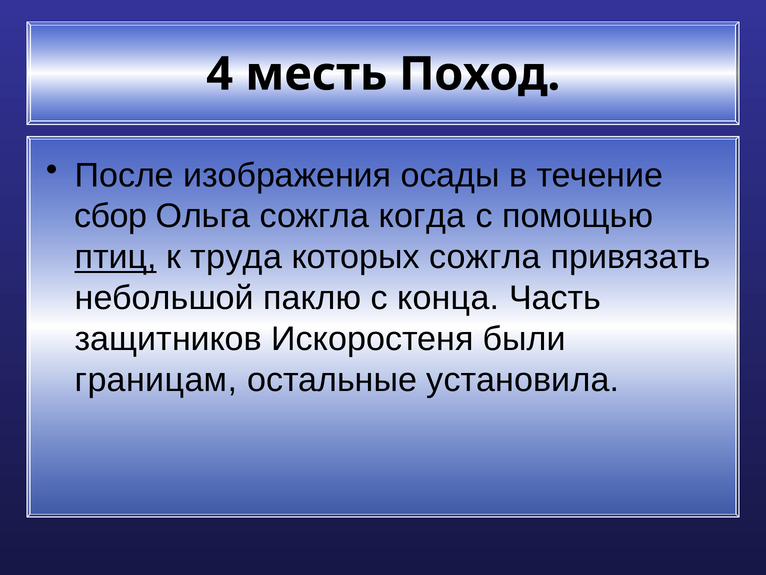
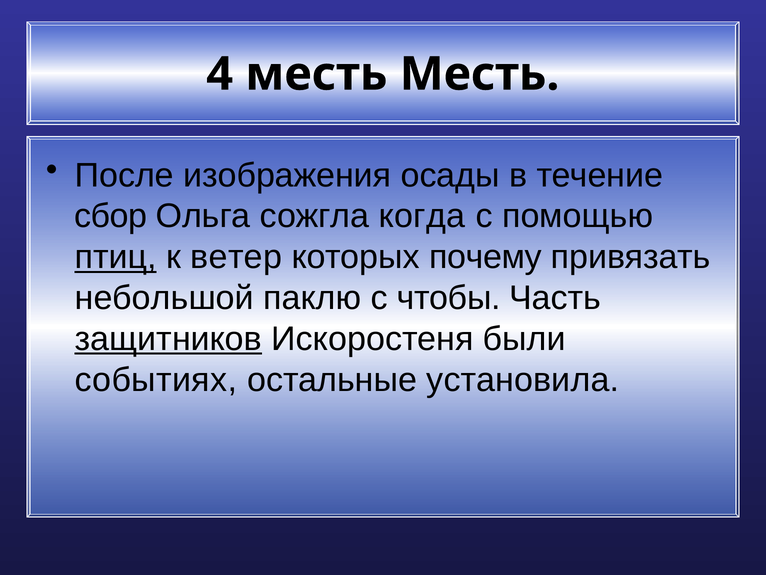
месть Поход: Поход -> Месть (480, 74)
труда: труда -> ветер (236, 257)
которых сожгла: сожгла -> почему (485, 257)
конца: конца -> чтобы (449, 298)
защитников underline: none -> present (168, 339)
границам: границам -> событиях (156, 380)
